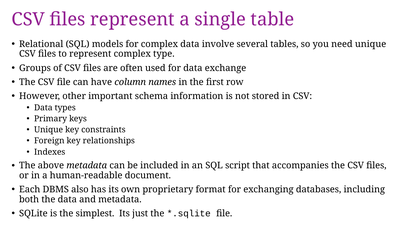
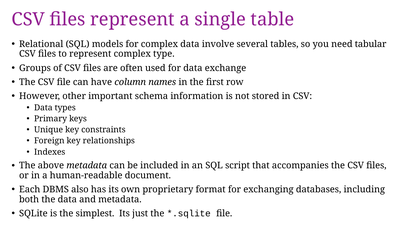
need unique: unique -> tabular (371, 44)
